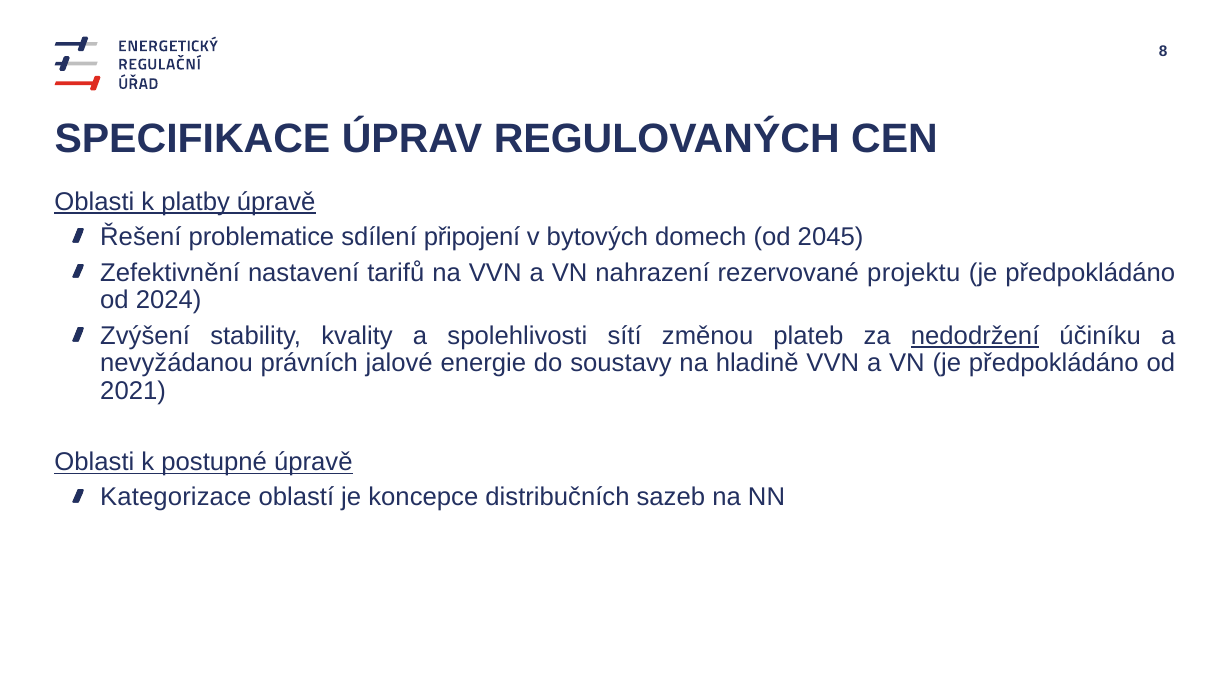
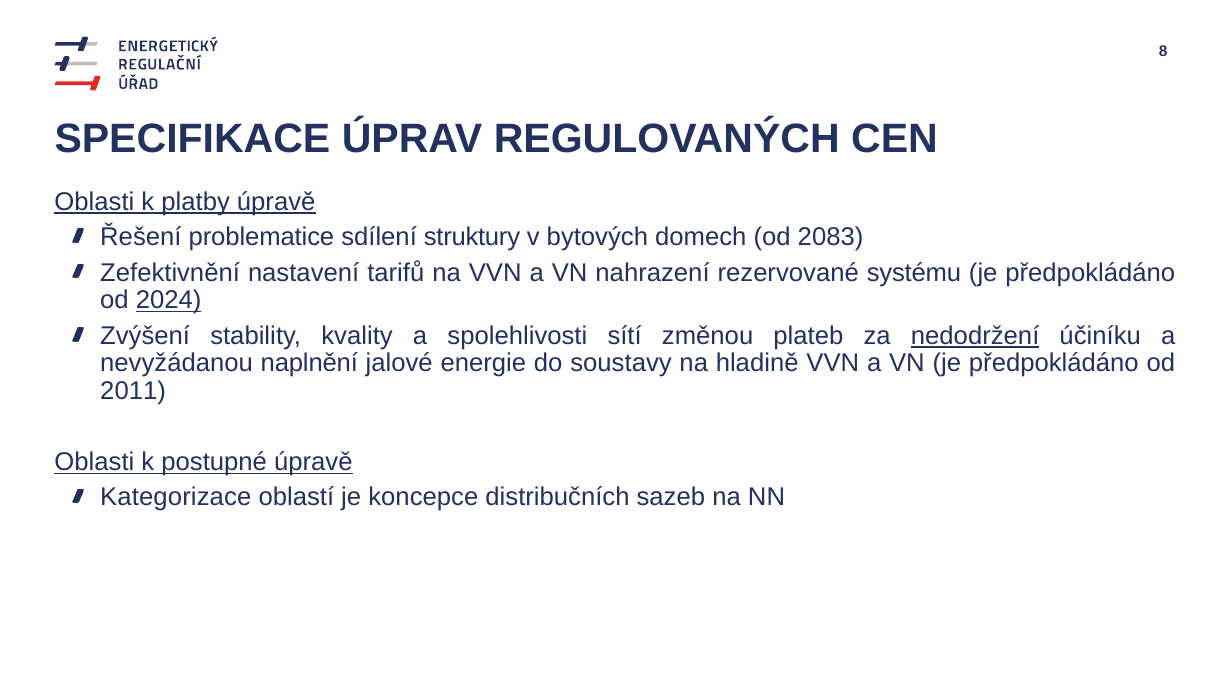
připojení: připojení -> struktury (472, 237)
2045: 2045 -> 2083 (831, 237)
projektu: projektu -> systému (914, 273)
2024 underline: none -> present (169, 300)
právních: právních -> naplnění (309, 364)
2021: 2021 -> 2011 (133, 391)
